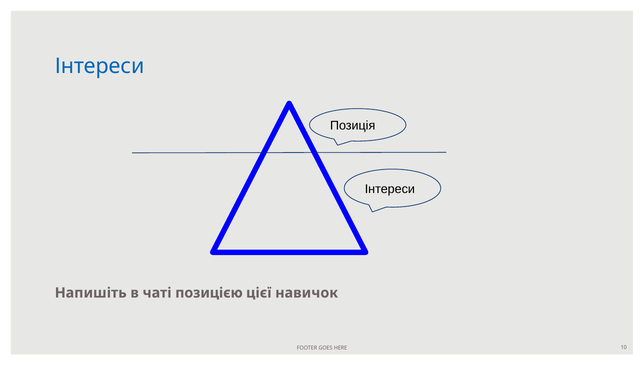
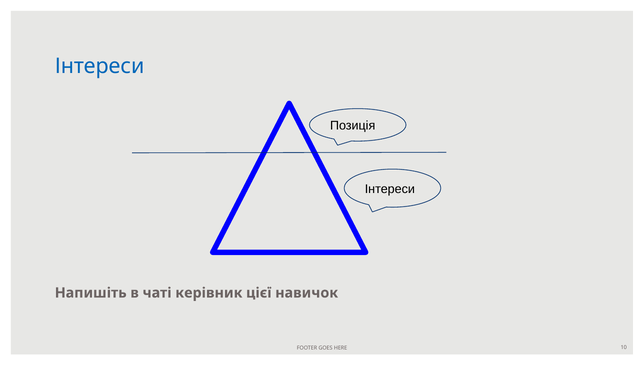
позицією: позицією -> керівник (209, 293)
